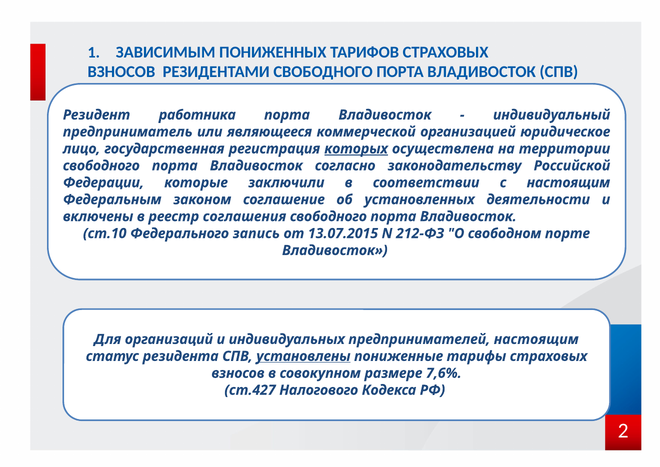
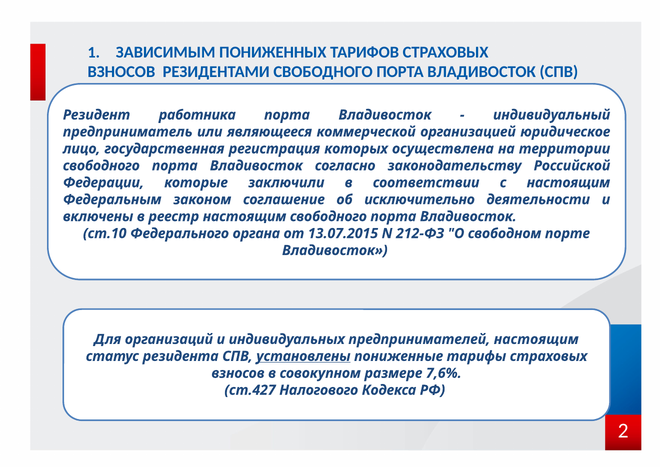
которых underline: present -> none (356, 149)
установленных: установленных -> исключительно (420, 199)
реестр соглашения: соглашения -> настоящим (245, 216)
запись: запись -> органа (256, 233)
